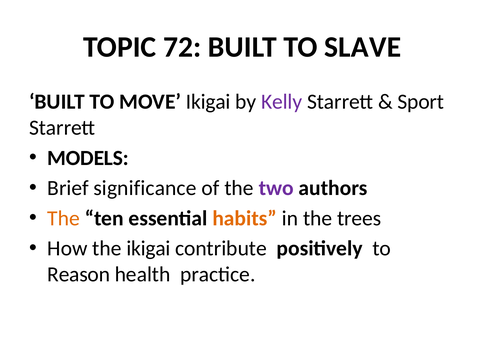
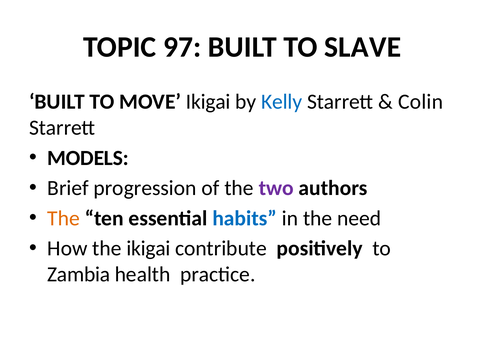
72: 72 -> 97 (182, 47)
Kelly colour: purple -> blue (282, 102)
Sport: Sport -> Colin (421, 102)
significance: significance -> progression (145, 188)
habits colour: orange -> blue (245, 218)
trees: trees -> need (359, 218)
Reason: Reason -> Zambia (79, 274)
